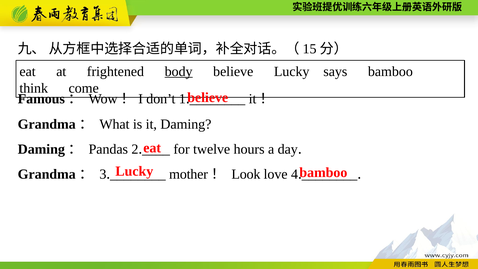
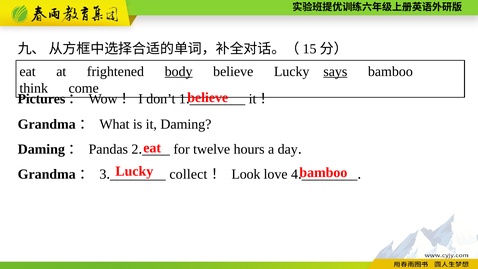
says underline: none -> present (335, 71)
Famous: Famous -> Pictures (41, 99)
mother: mother -> collect (188, 174)
